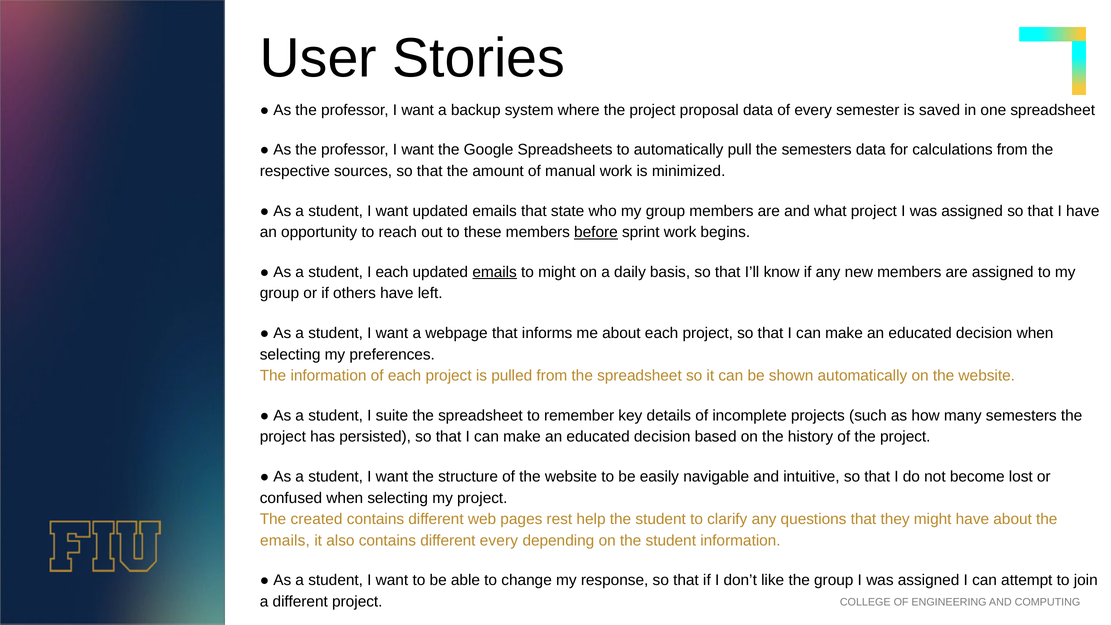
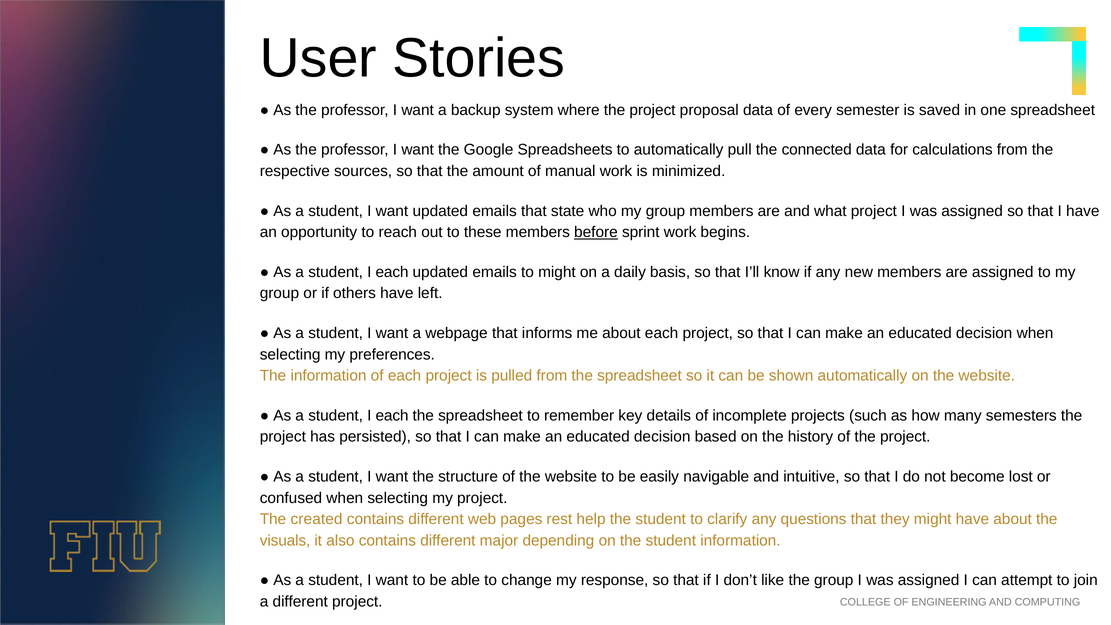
the semesters: semesters -> connected (817, 150)
emails underline: present -> none (495, 272)
suite: suite -> each (392, 416)
emails: emails -> visuals (285, 541)
different every: every -> major (499, 541)
